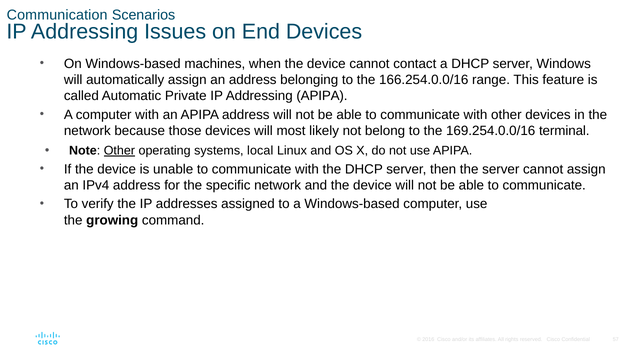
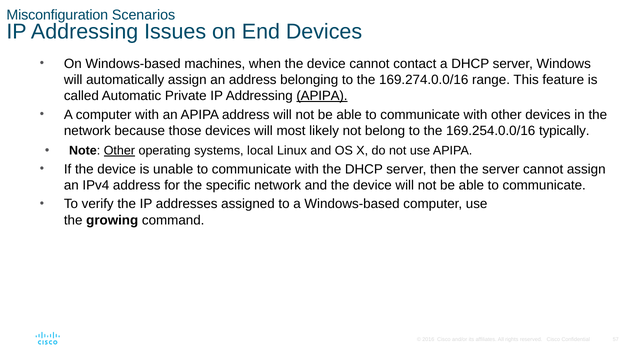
Communication: Communication -> Misconfiguration (57, 15)
166.254.0.0/16: 166.254.0.0/16 -> 169.274.0.0/16 (424, 80)
APIPA underline: none -> present (322, 96)
terminal: terminal -> typically (564, 131)
